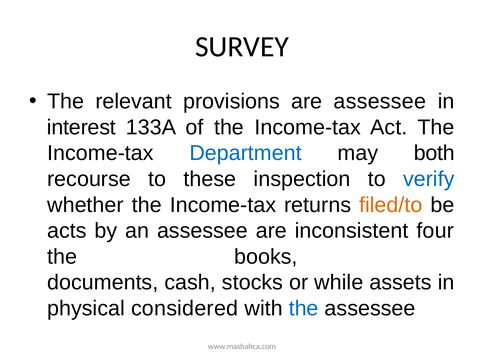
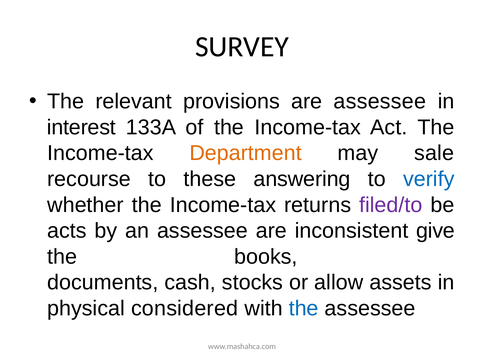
Department colour: blue -> orange (246, 153)
both: both -> sale (434, 153)
inspection: inspection -> answering (302, 179)
filed/to colour: orange -> purple (391, 205)
four: four -> give (435, 231)
while: while -> allow (339, 282)
